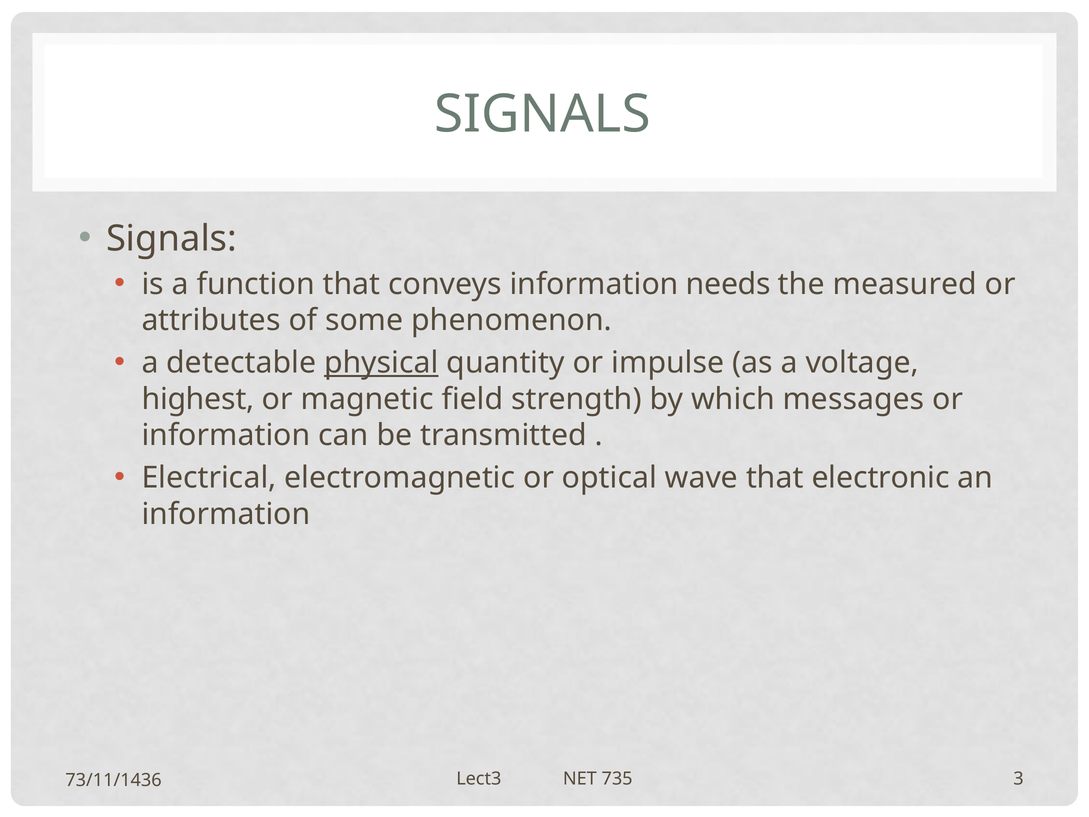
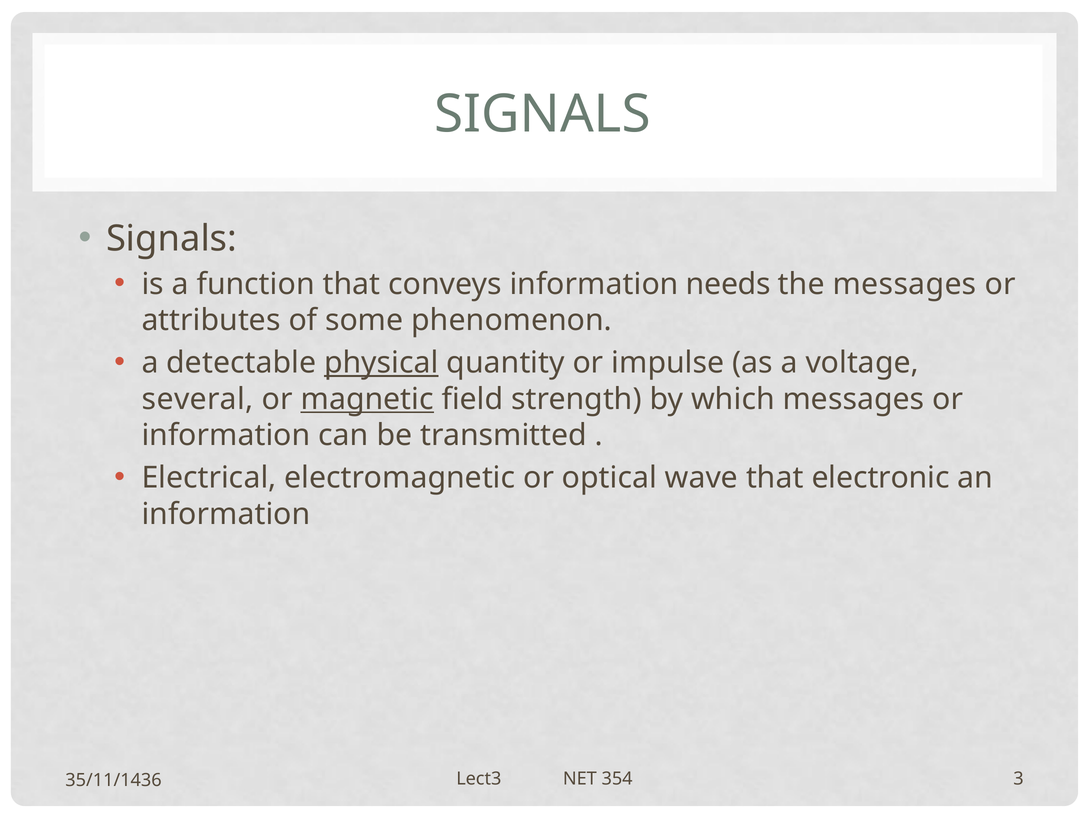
the measured: measured -> messages (905, 284)
highest: highest -> several (198, 399)
magnetic underline: none -> present (367, 399)
735: 735 -> 354 (617, 779)
73/11/1436: 73/11/1436 -> 35/11/1436 (114, 780)
